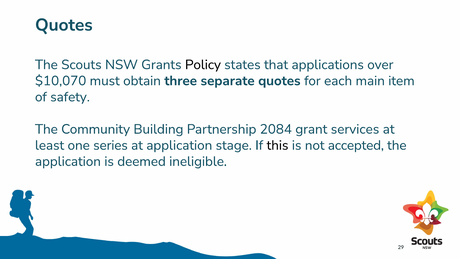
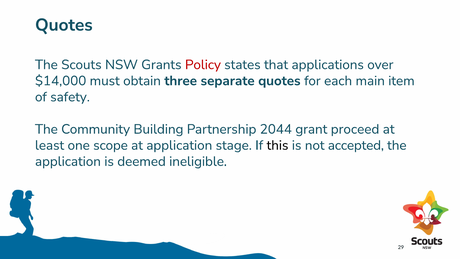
Policy colour: black -> red (203, 65)
$10,070: $10,070 -> $14,000 (61, 81)
2084: 2084 -> 2044 (276, 129)
services: services -> proceed (355, 129)
series: series -> scope (111, 145)
